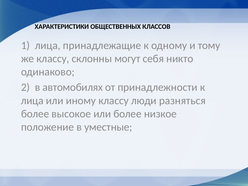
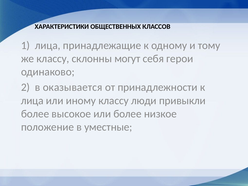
никто: никто -> герои (180, 59)
автомобилях: автомобилях -> оказывается (73, 87)
разняться: разняться -> привыкли (182, 101)
